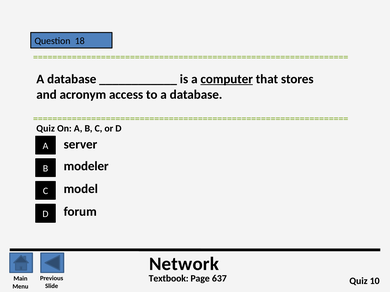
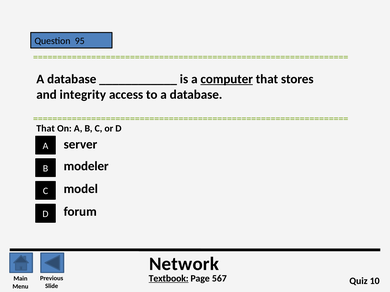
18: 18 -> 95 (80, 41)
acronym: acronym -> integrity (83, 95)
Quiz: Quiz -> That (46, 129)
Textbook underline: none -> present (169, 279)
637: 637 -> 567 (219, 279)
